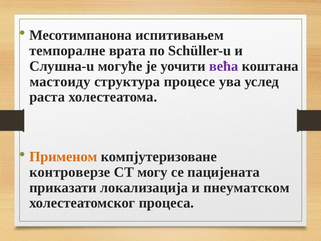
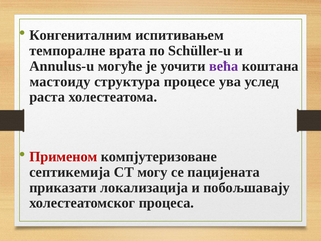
Месотимпанона: Месотимпанона -> Конгениталним (80, 35)
Слушна-u: Слушна-u -> Annulus-u (62, 66)
Применом colour: orange -> red (63, 157)
контроверзе: контроверзе -> септикемија (70, 172)
пнеуматском: пнеуматском -> побољшавају (247, 187)
